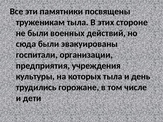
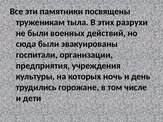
стороне: стороне -> разрухи (132, 22)
которых тыла: тыла -> ночь (113, 77)
